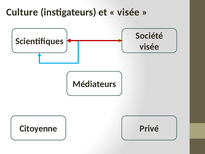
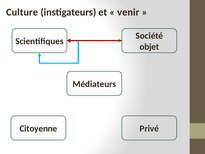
visée: visée -> venir (128, 12)
visée: visée -> objet (149, 47)
